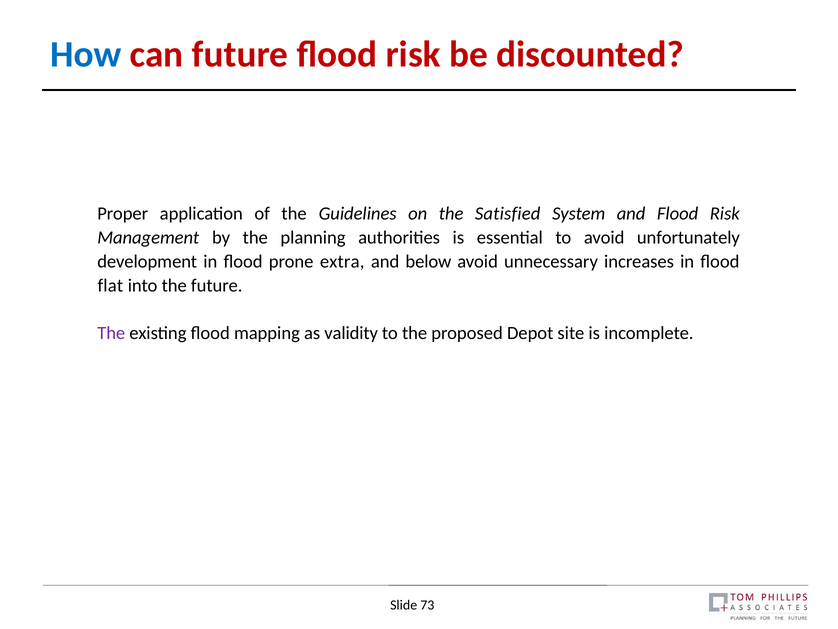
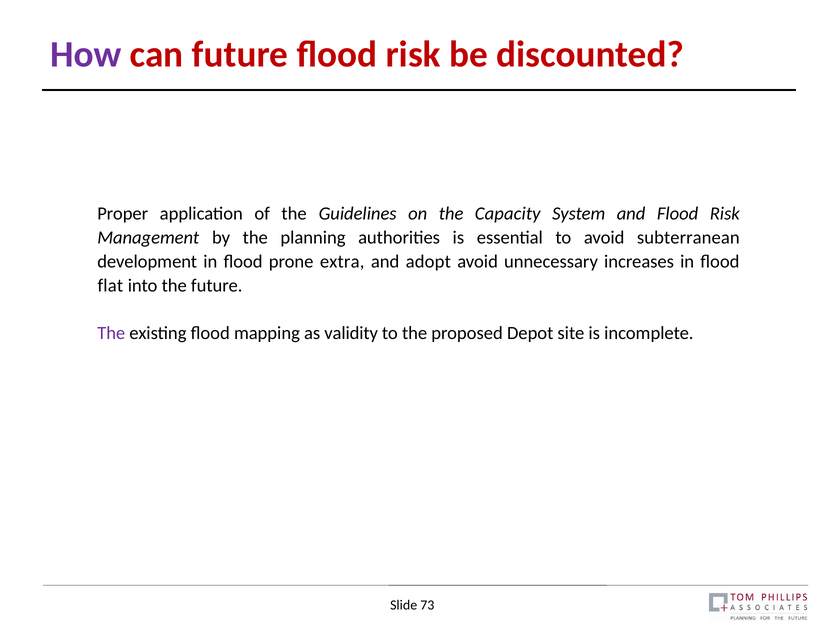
How colour: blue -> purple (86, 54)
Satisfied: Satisfied -> Capacity (508, 214)
unfortunately: unfortunately -> subterranean (688, 237)
below: below -> adopt (428, 261)
